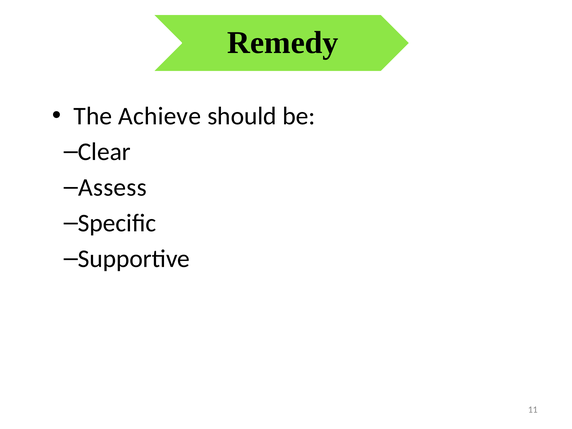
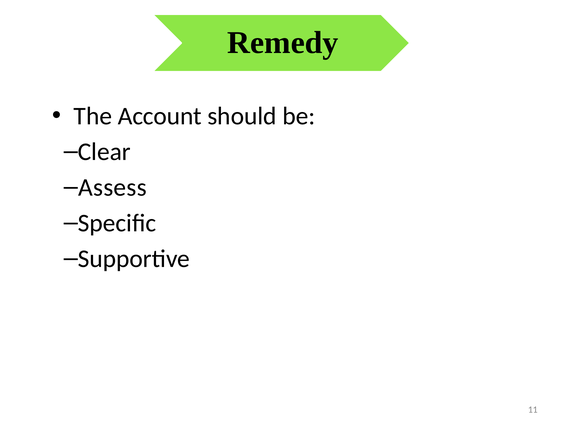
Achieve: Achieve -> Account (160, 116)
